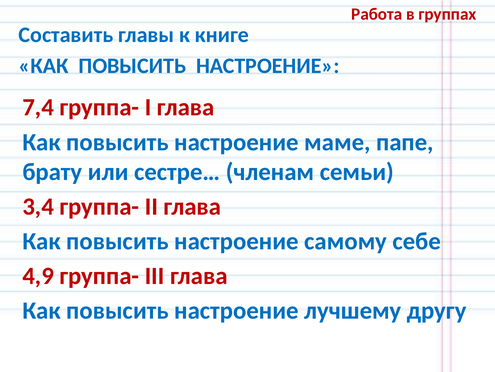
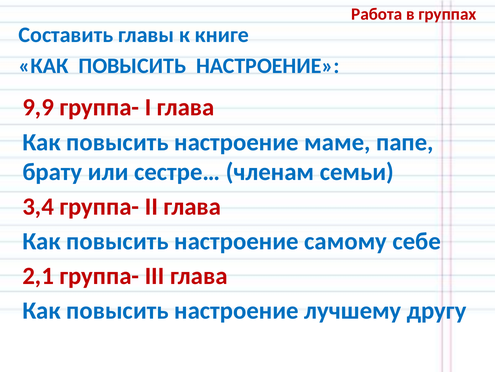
7,4: 7,4 -> 9,9 (38, 107)
4,9: 4,9 -> 2,1 (38, 276)
